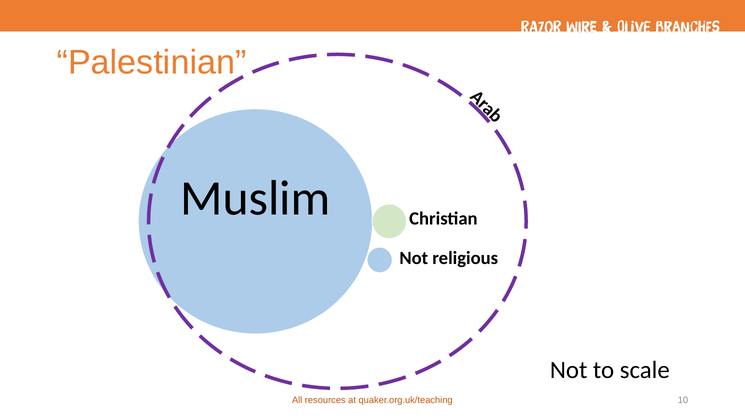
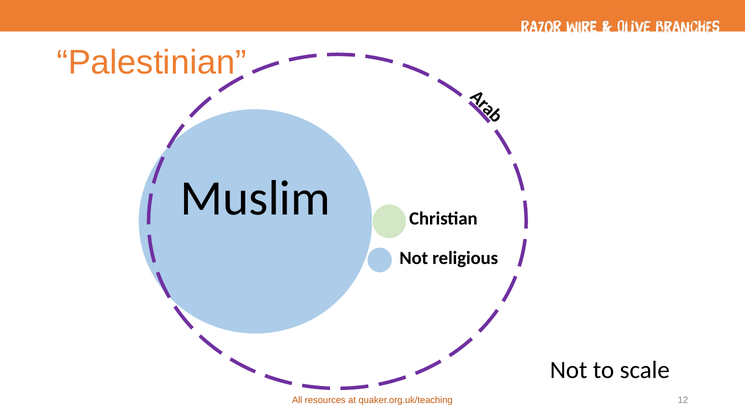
10: 10 -> 12 (683, 400)
